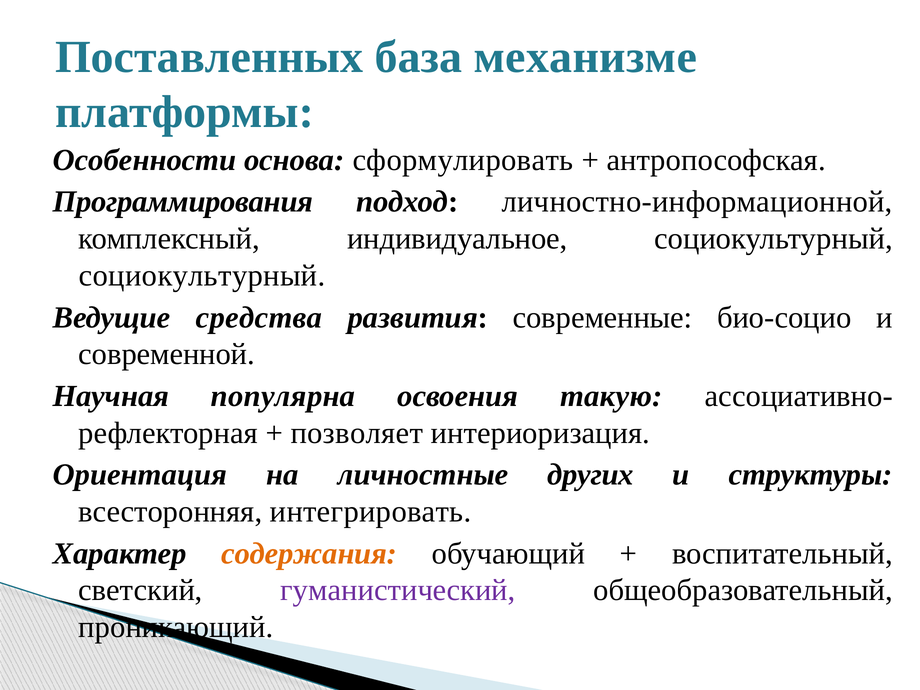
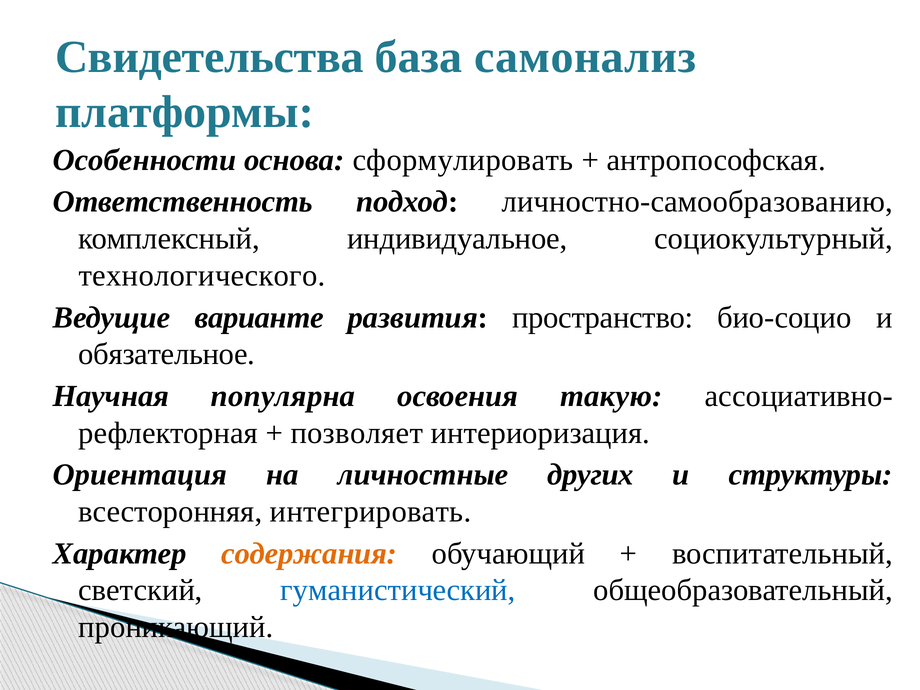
Поставленных: Поставленных -> Свидетельства (209, 57)
механизме: механизме -> самонализ (585, 57)
Программирования: Программирования -> Ответственность (183, 202)
личностно-информационной: личностно-информационной -> личностно-самообразованию (697, 202)
социокультурный: социокультурный -> технологического (202, 275)
средства: средства -> варианте (259, 317)
современные: современные -> пространство (603, 317)
современной: современной -> обязательное (167, 354)
гуманистический colour: purple -> blue (398, 590)
